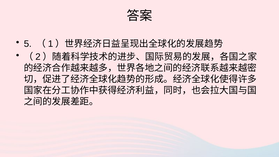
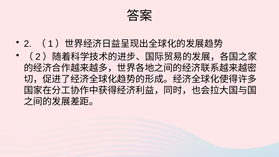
5: 5 -> 2 (28, 44)
